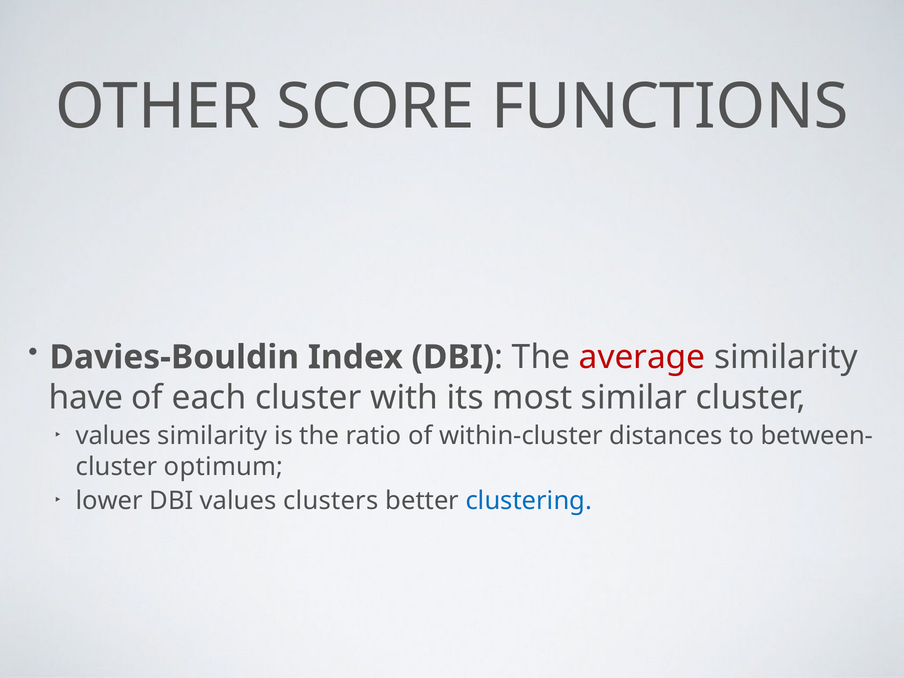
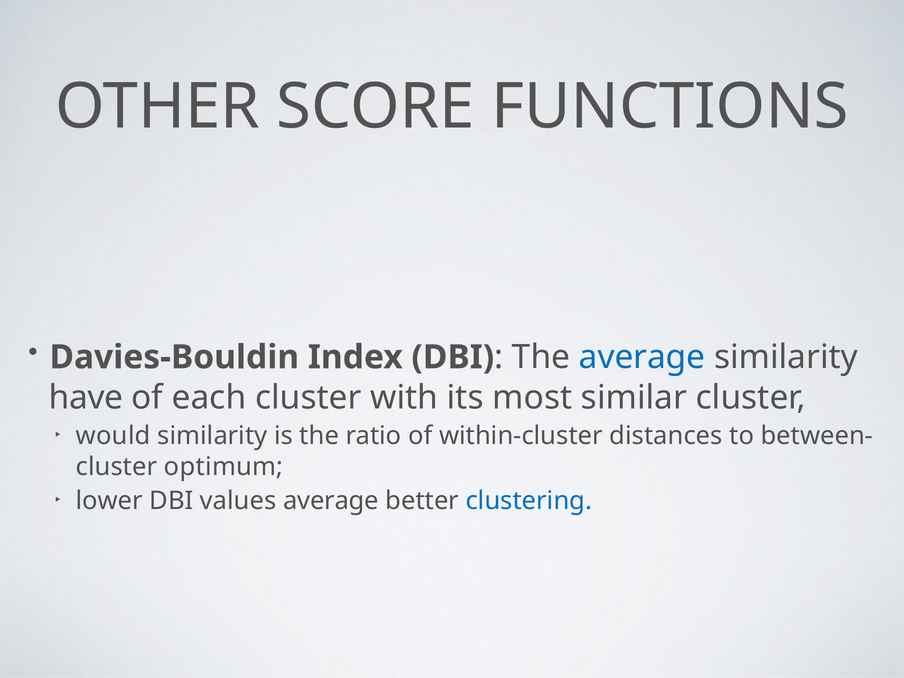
average colour: red -> blue (642, 357)
values: values -> would (113, 436)
values clusters: clusters -> average (331, 501)
